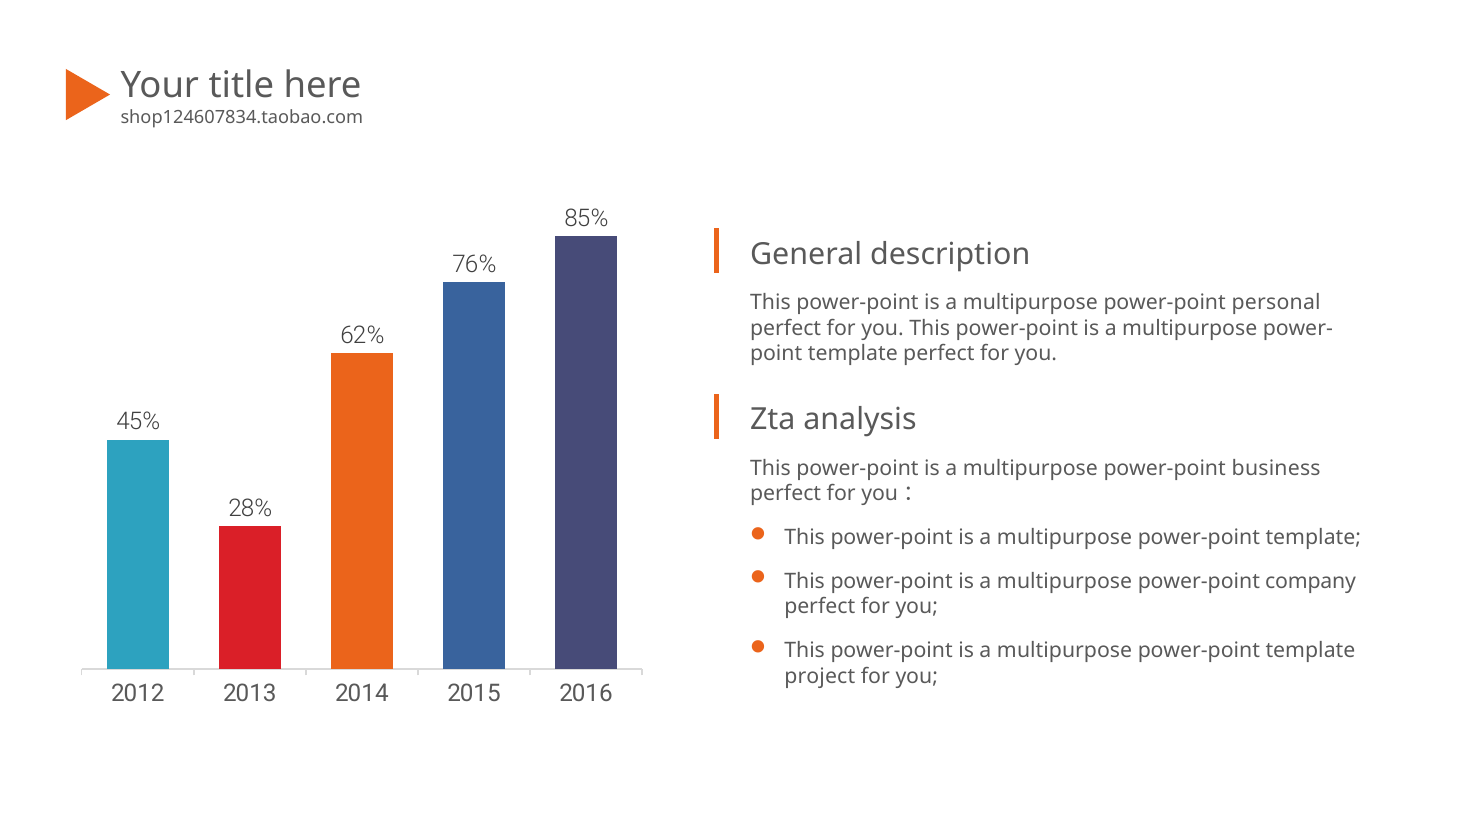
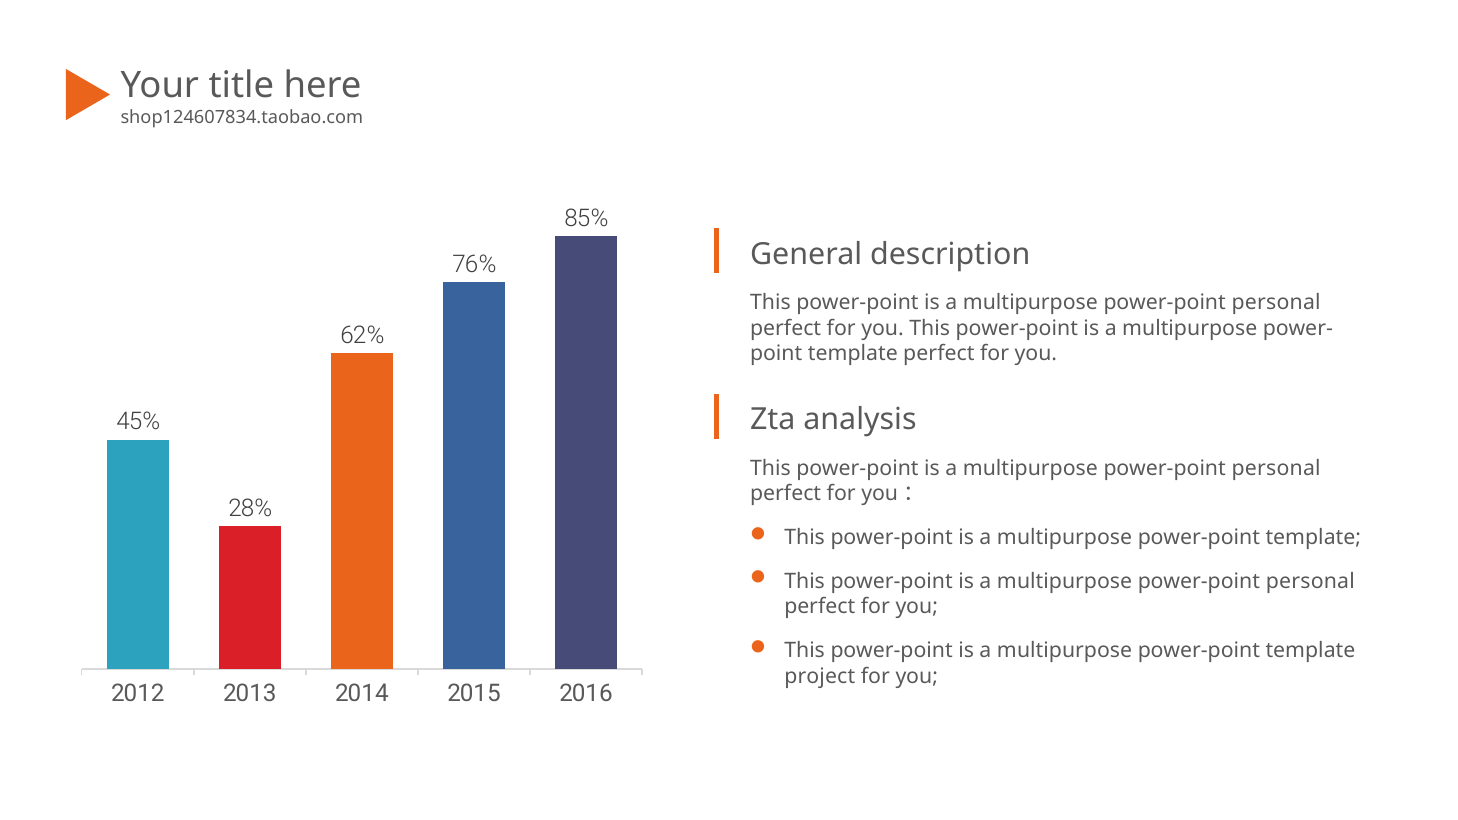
business: business -> personal (1276, 468)
company: company -> personal (1310, 581)
